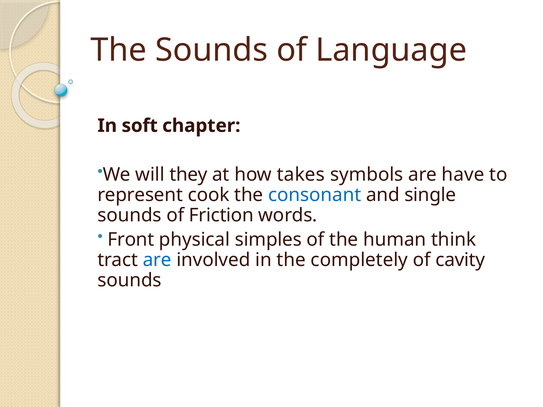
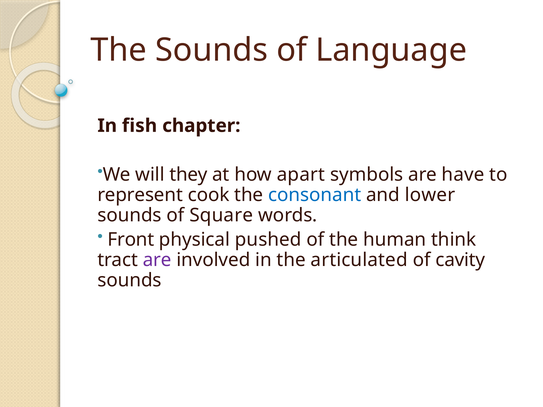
soft: soft -> fish (140, 126)
takes: takes -> apart (301, 175)
single: single -> lower (430, 195)
Friction: Friction -> Square (221, 215)
simples: simples -> pushed (268, 240)
are colour: blue -> purple (157, 260)
completely: completely -> articulated (359, 260)
